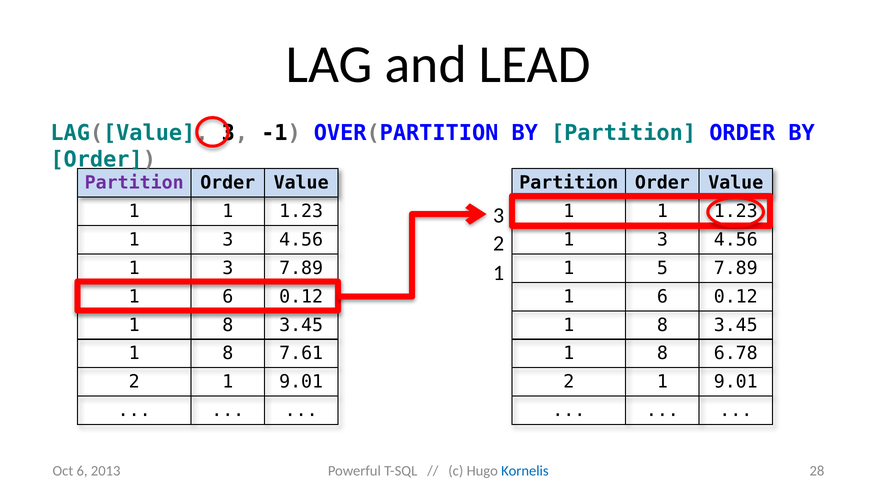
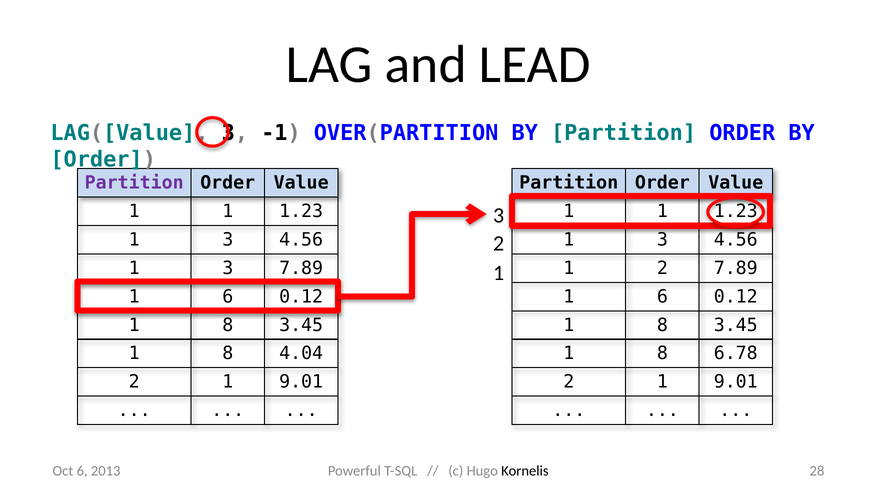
5: 5 -> 2 (662, 268)
7.61: 7.61 -> 4.04 (301, 354)
Kornelis colour: blue -> black (525, 471)
